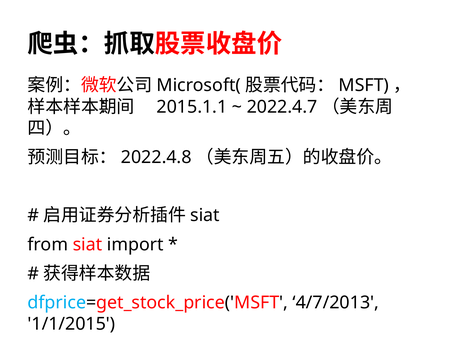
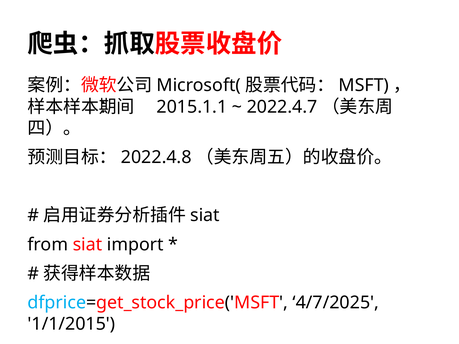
4/7/2013: 4/7/2013 -> 4/7/2025 (336, 303)
